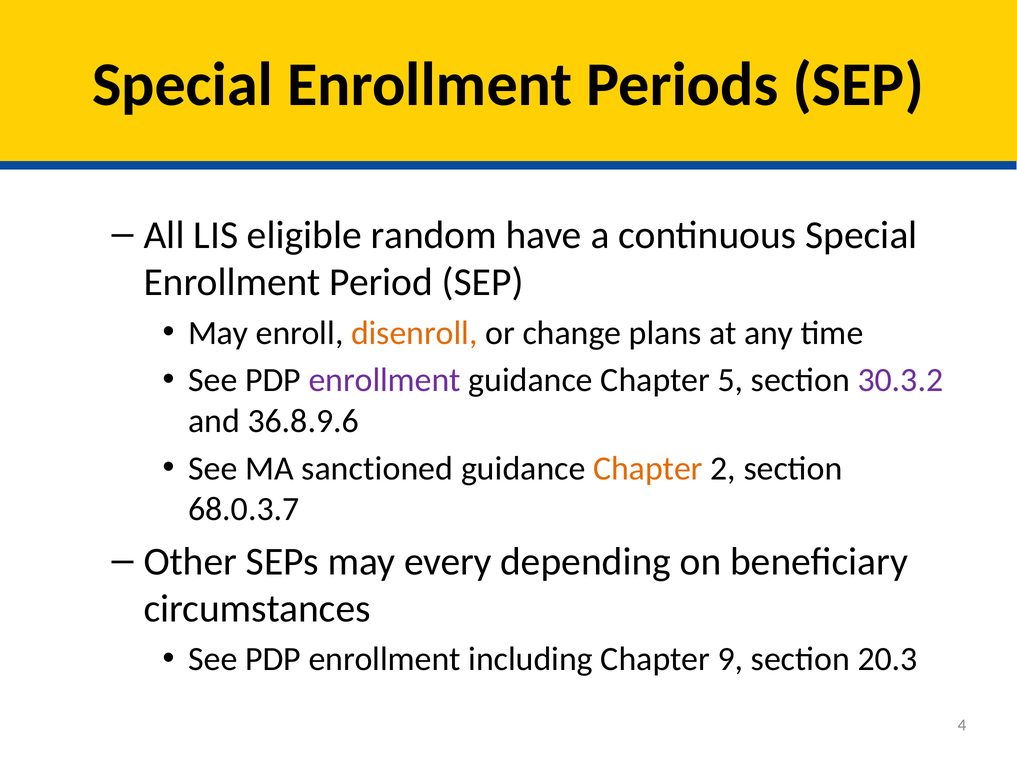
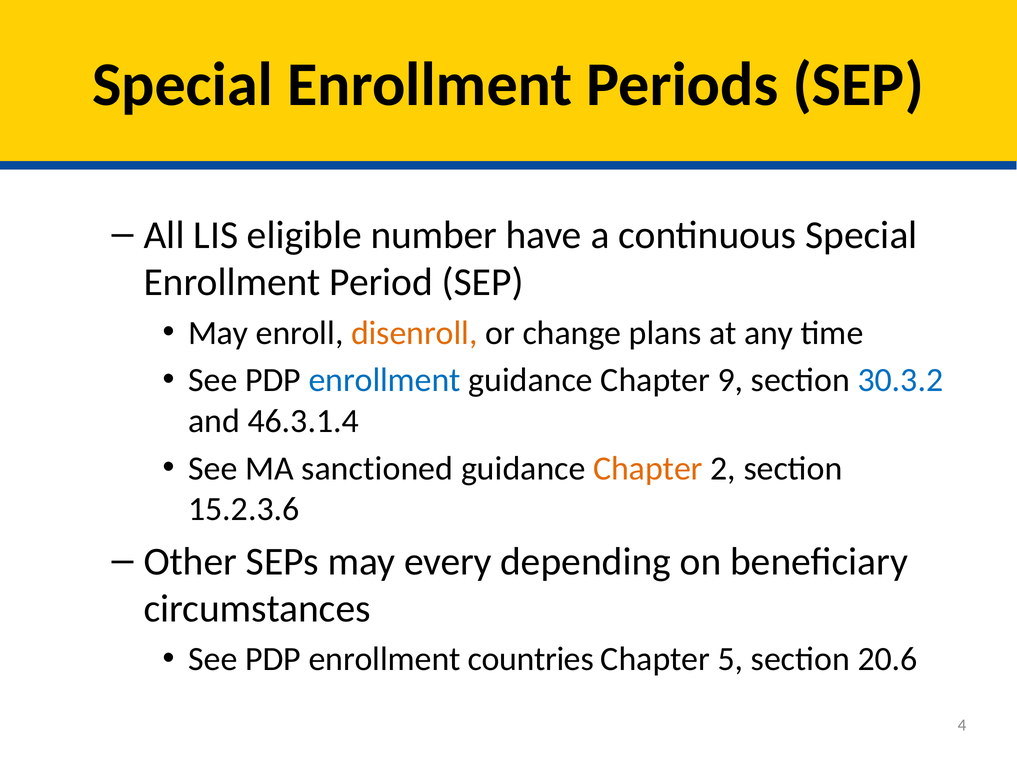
random: random -> number (434, 235)
enrollment colour: purple -> blue (385, 380)
5: 5 -> 9 (730, 380)
30.3.2 colour: purple -> blue (900, 380)
36.8.9.6: 36.8.9.6 -> 46.3.1.4 (303, 421)
68.0.3.7: 68.0.3.7 -> 15.2.3.6 (244, 509)
including: including -> countries (531, 659)
9: 9 -> 5 (730, 659)
20.3: 20.3 -> 20.6 (888, 659)
